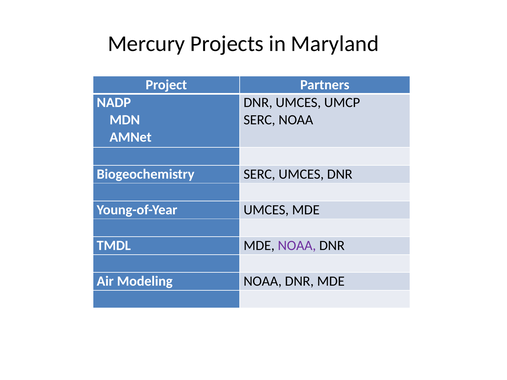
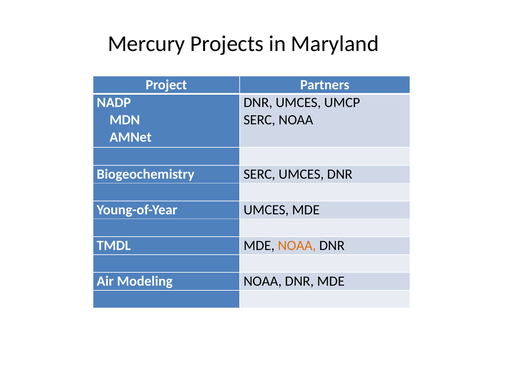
NOAA colour: purple -> orange (297, 246)
